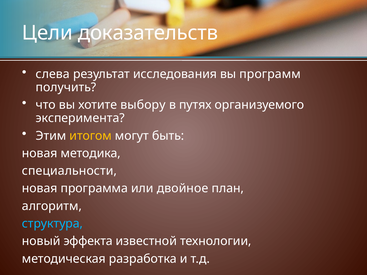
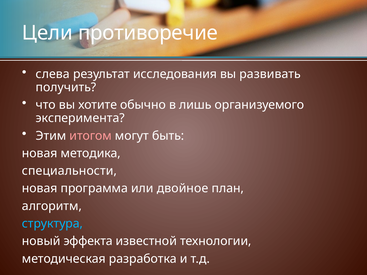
доказательств: доказательств -> противоречие (148, 33)
программ: программ -> развивать (270, 74)
выбору: выбору -> обычно (143, 105)
путях: путях -> лишь (195, 105)
итогом colour: yellow -> pink (91, 136)
